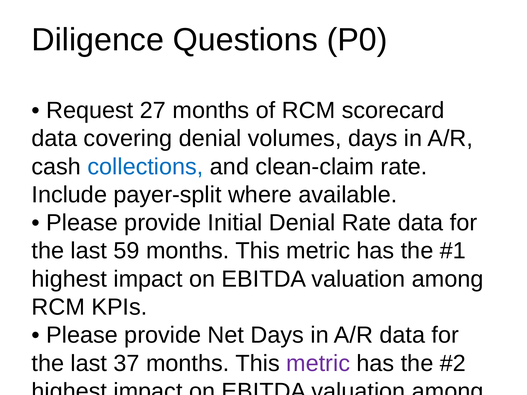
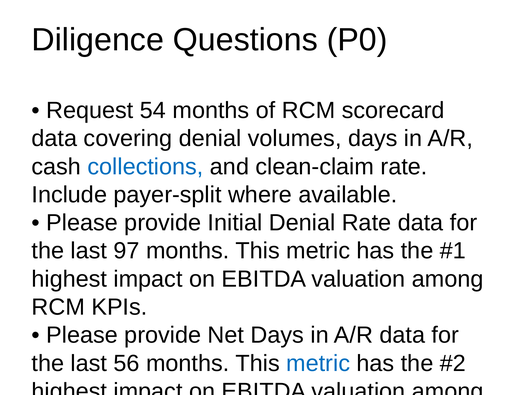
27: 27 -> 54 (153, 111)
59: 59 -> 97 (127, 251)
37: 37 -> 56 (127, 364)
metric colour: purple -> blue (318, 364)
